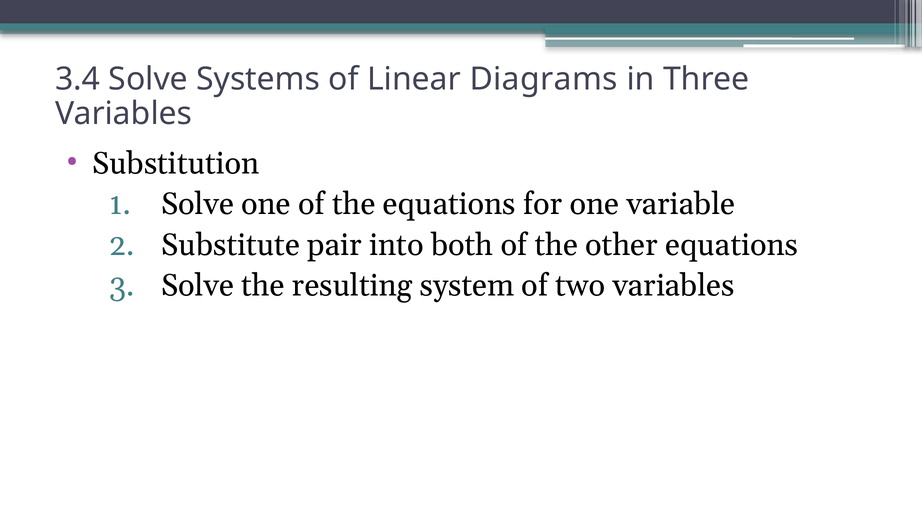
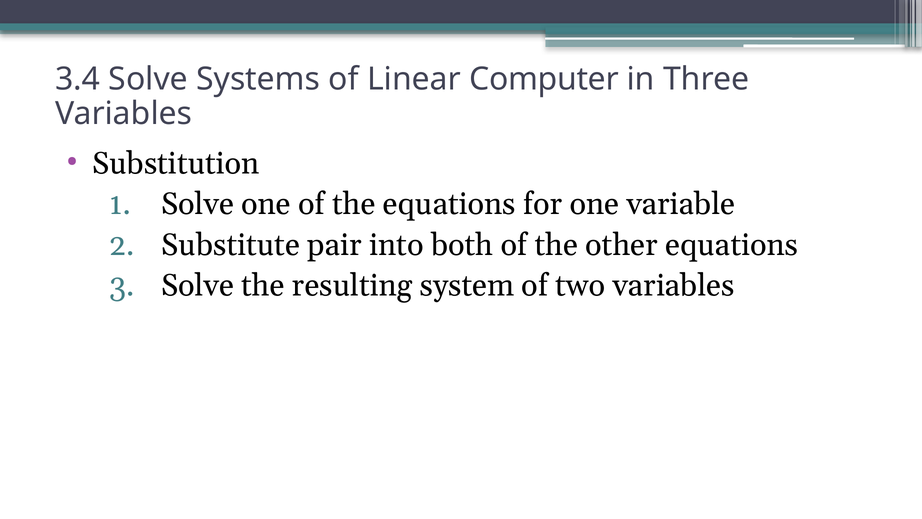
Diagrams: Diagrams -> Computer (544, 79)
